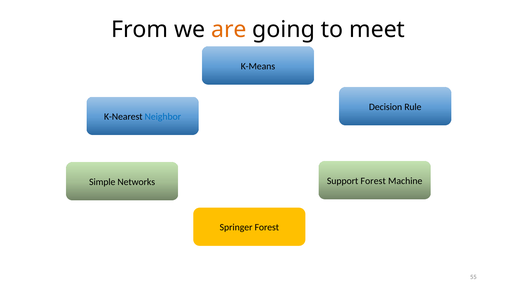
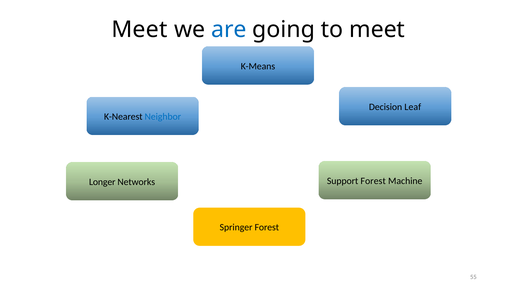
From: From -> Meet (139, 30)
are colour: orange -> blue (229, 30)
Rule: Rule -> Leaf (413, 107)
Simple: Simple -> Longer (102, 182)
